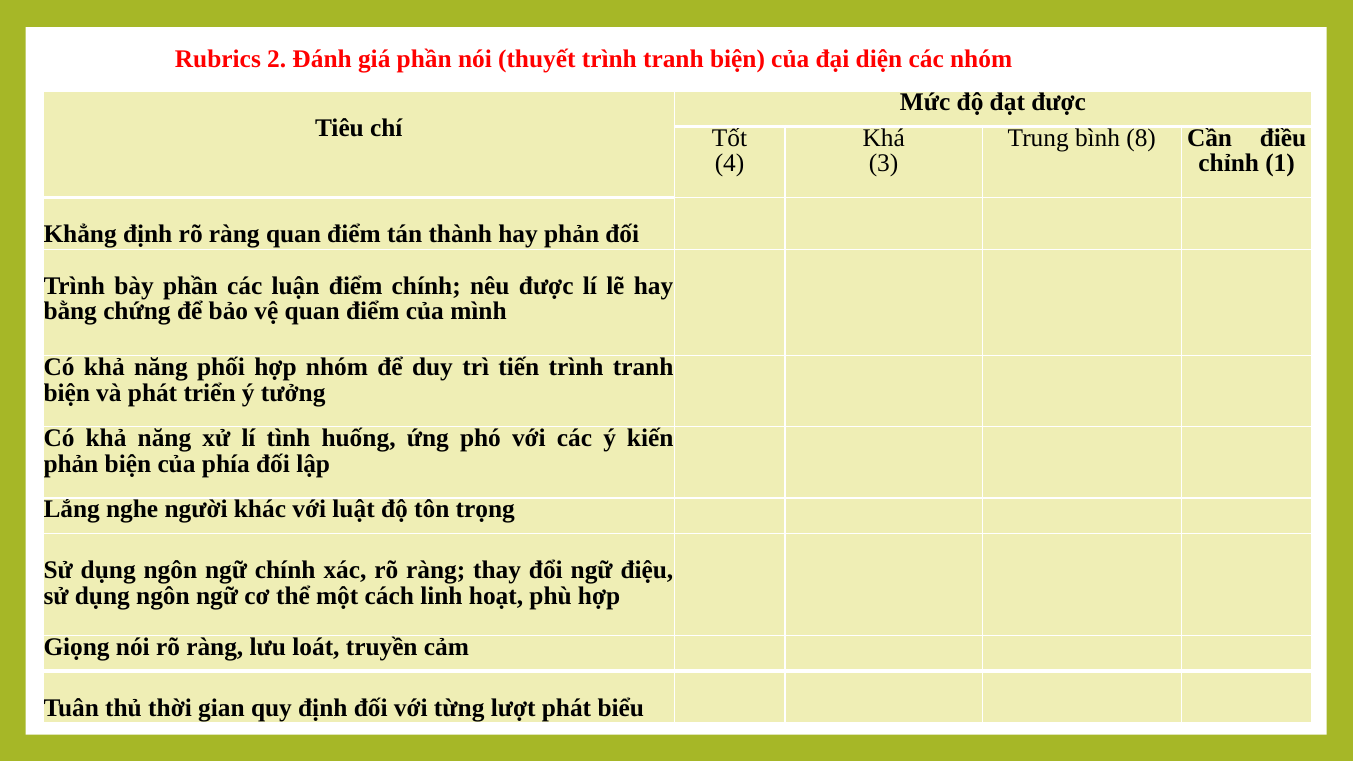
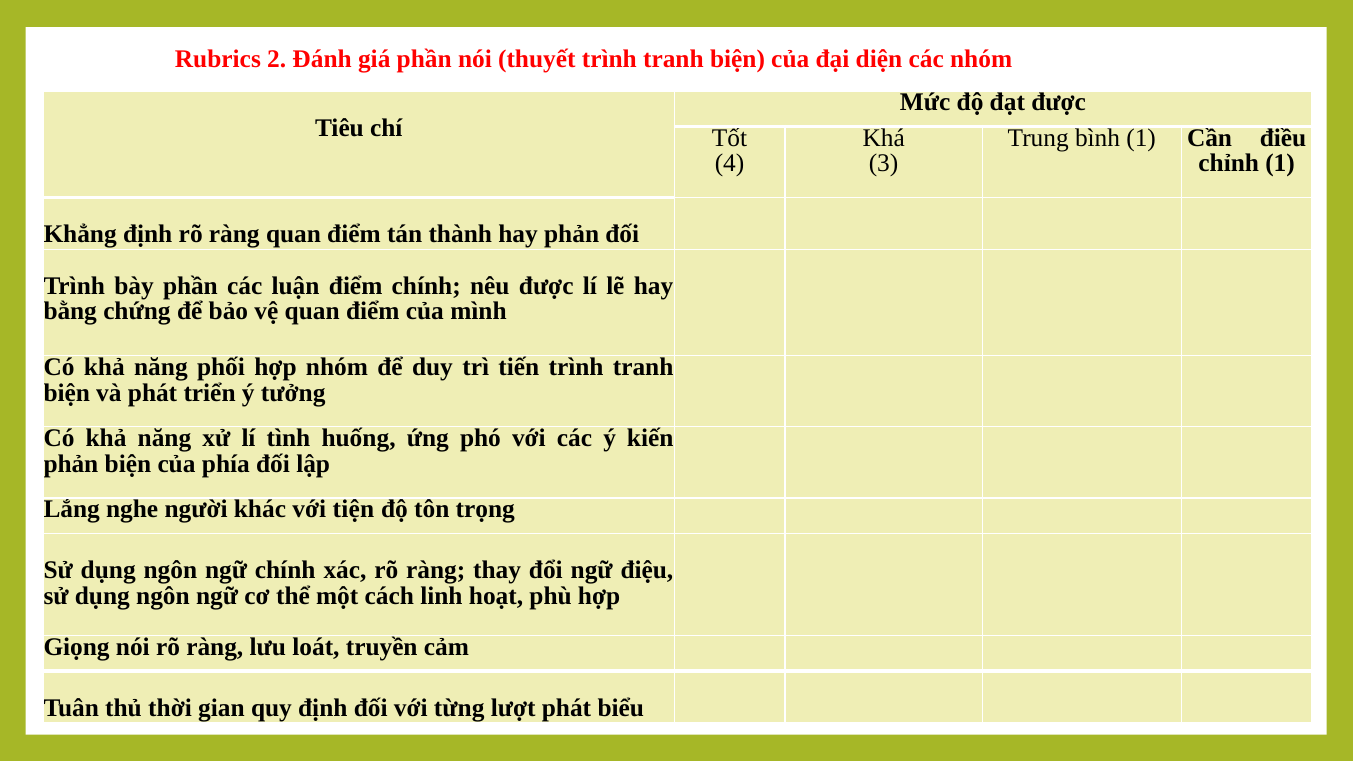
bình 8: 8 -> 1 (1141, 138)
luật: luật -> tiện (353, 510)
